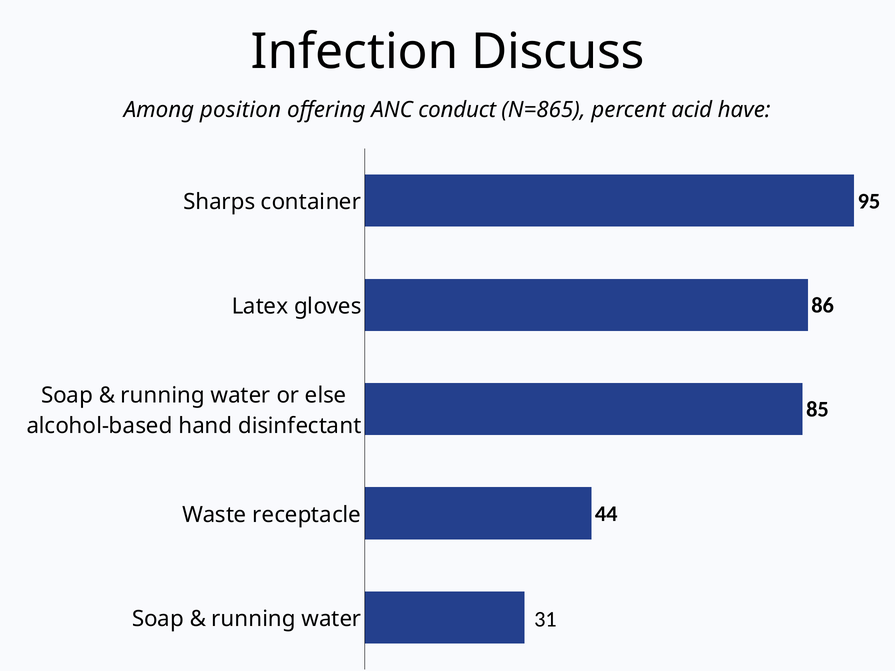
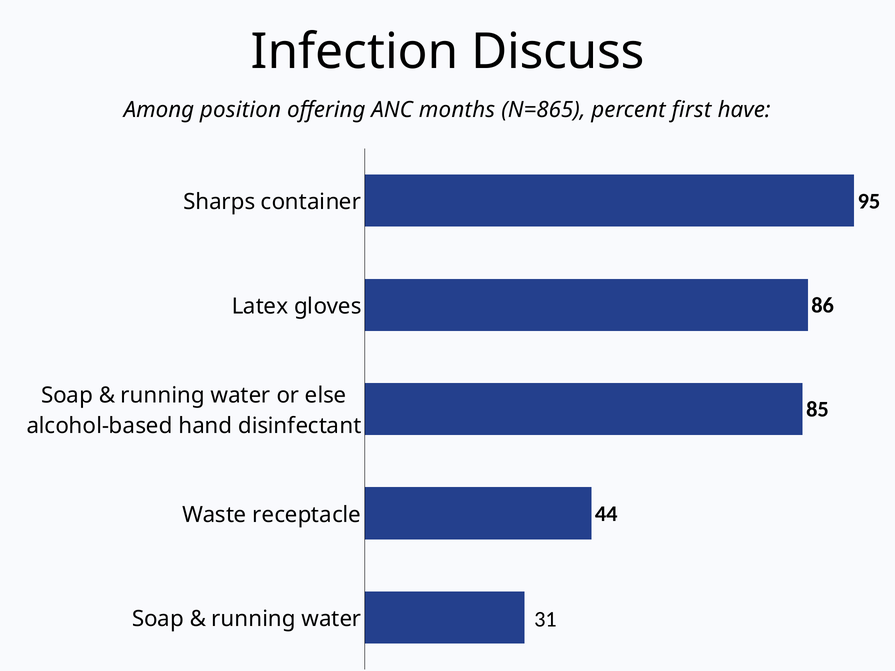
conduct: conduct -> months (457, 110)
acid: acid -> first (692, 110)
